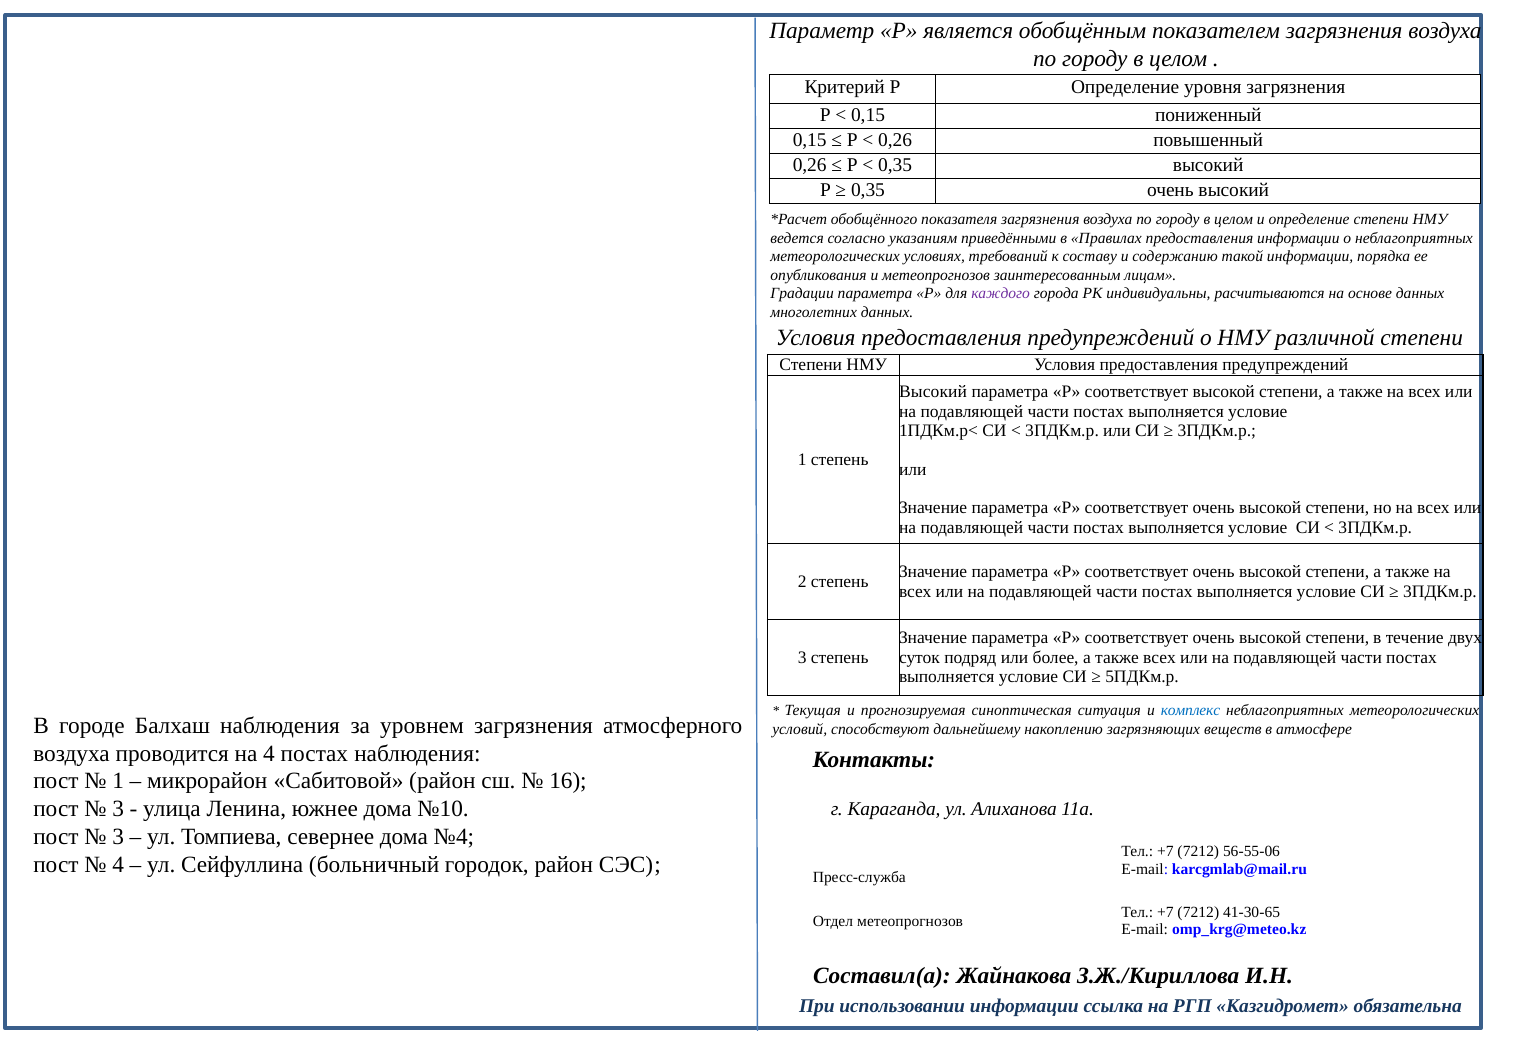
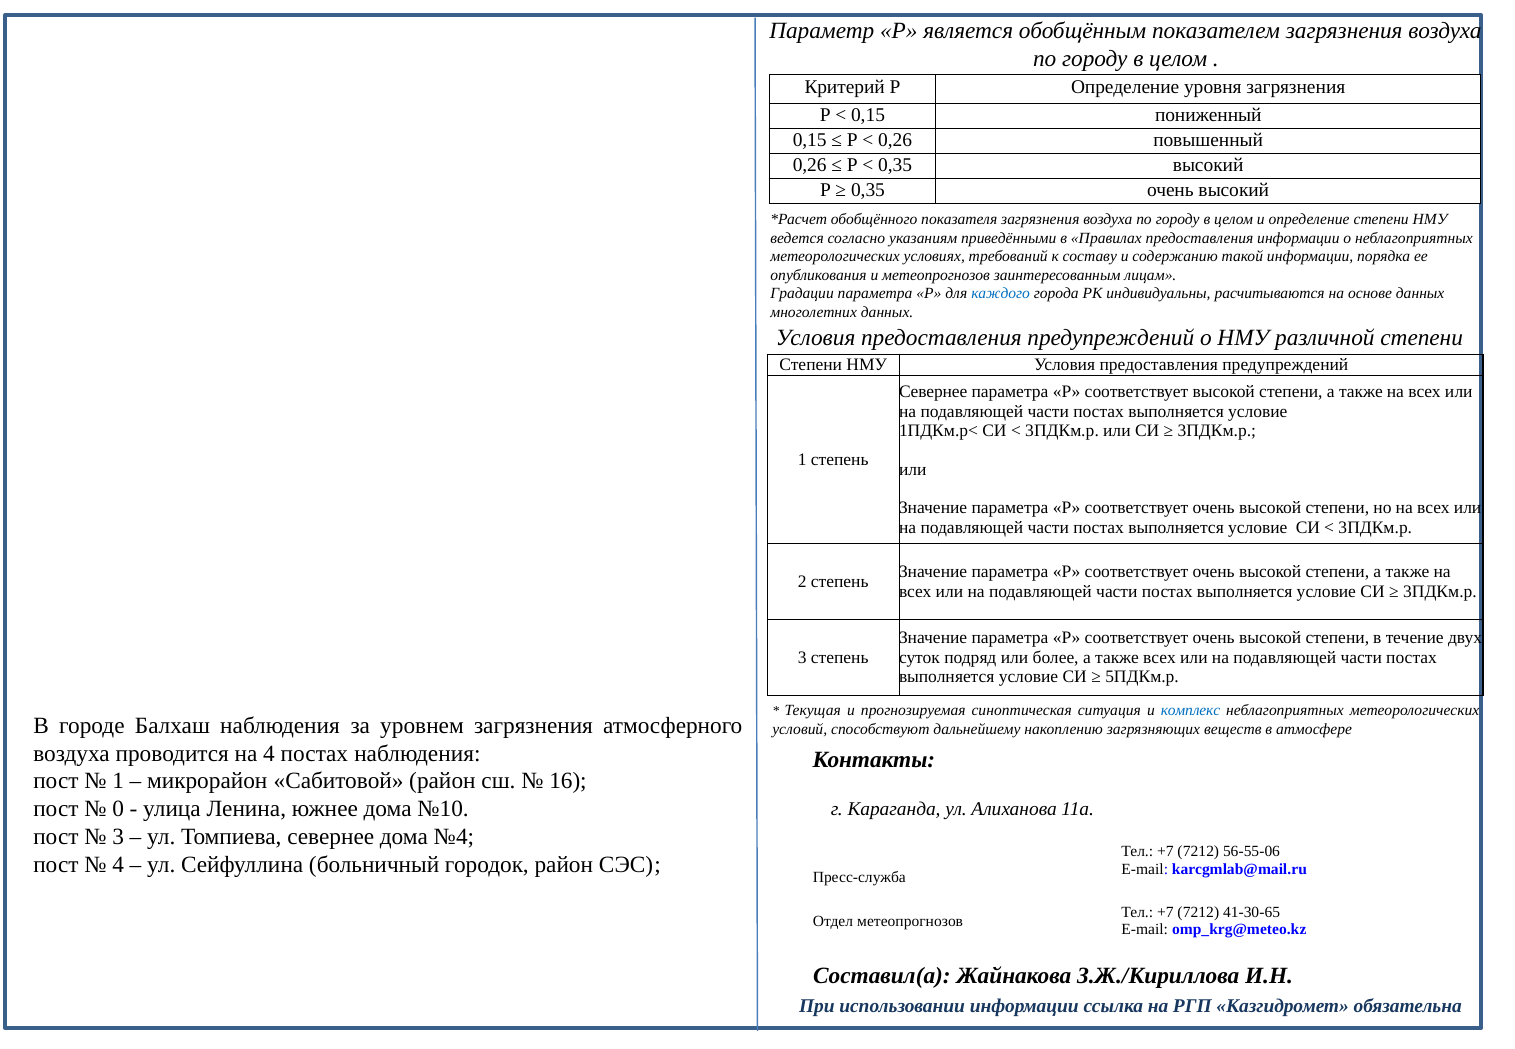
каждого colour: purple -> blue (1001, 294)
Высокий: Высокий -> Севернее (933, 392)
3: 3 -> 0 (118, 809)
